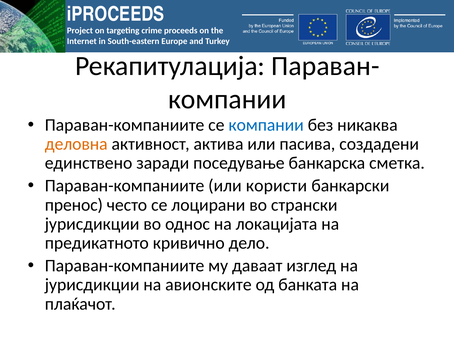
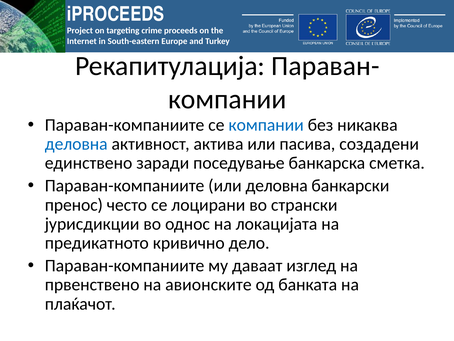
деловна colour: orange -> blue (76, 144)
или користи: користи -> деловна (277, 185)
јурисдикции: јурисдикции -> првенствено (92, 284)
